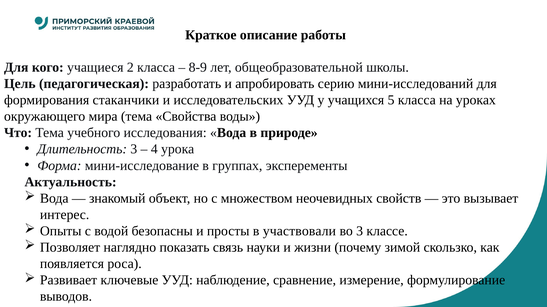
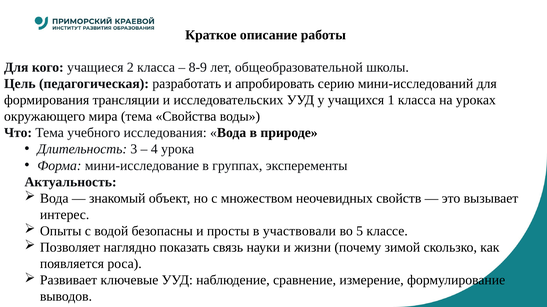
стаканчики: стаканчики -> трансляции (126, 100)
5: 5 -> 1 (391, 100)
во 3: 3 -> 5 (360, 232)
